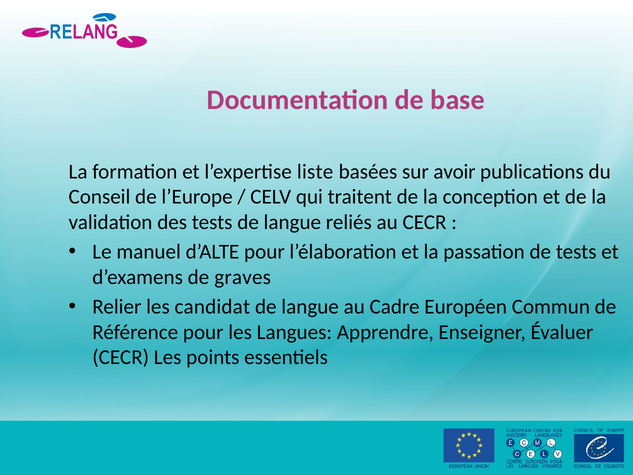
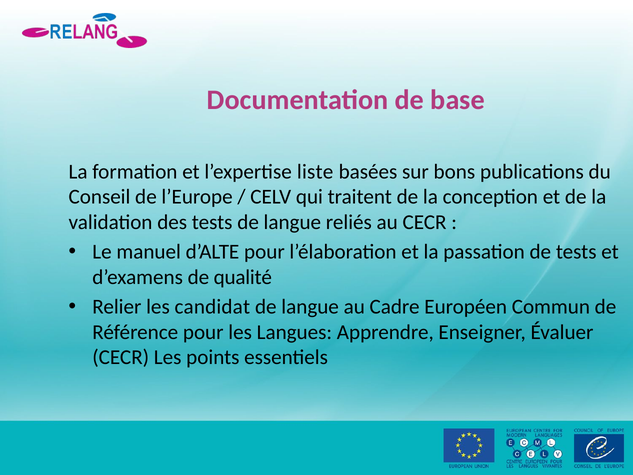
avoir: avoir -> bons (454, 172)
graves: graves -> qualité (243, 277)
